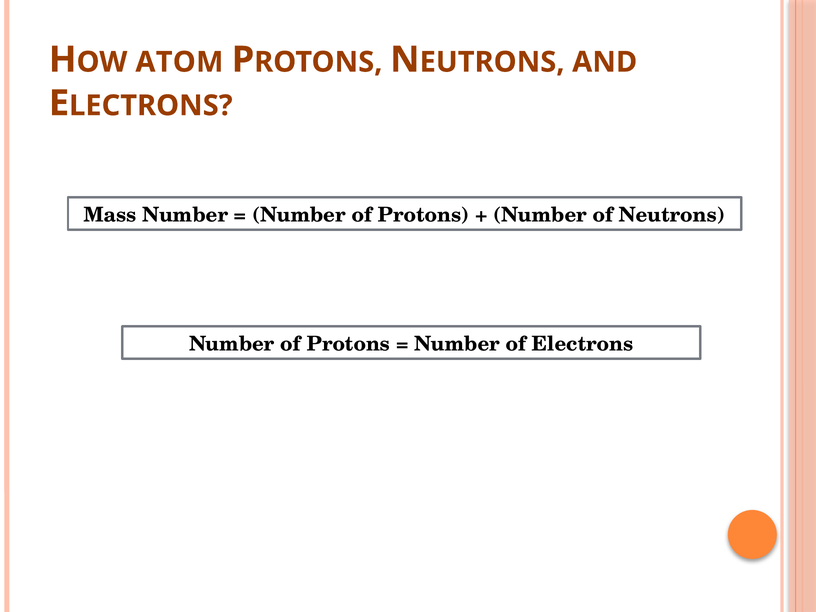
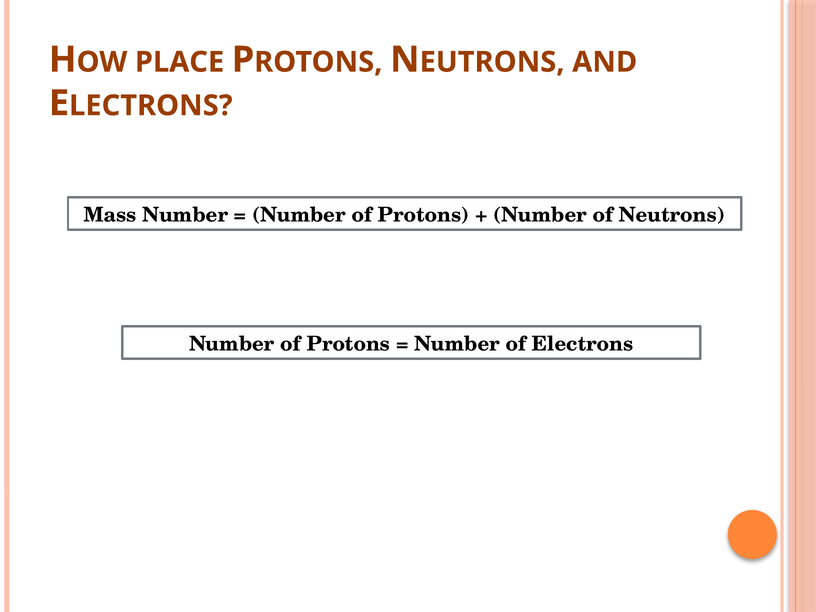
ATOM: ATOM -> PLACE (180, 62)
